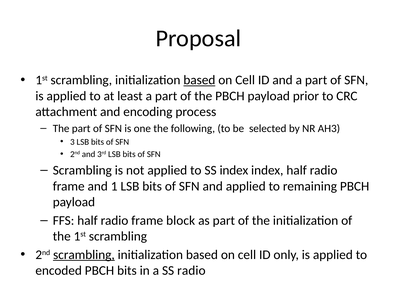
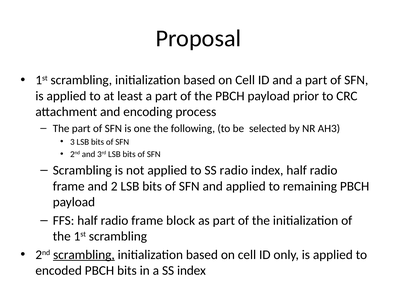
based underline: present -> none (199, 80)
SS index: index -> radio (234, 171)
1: 1 -> 2 (114, 187)
SS radio: radio -> index (191, 271)
